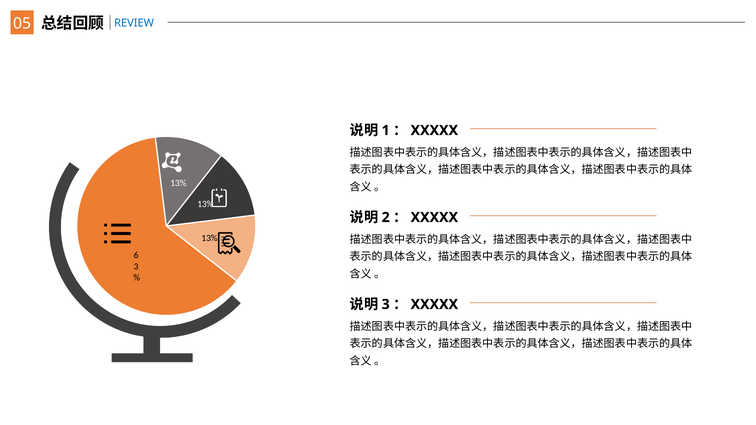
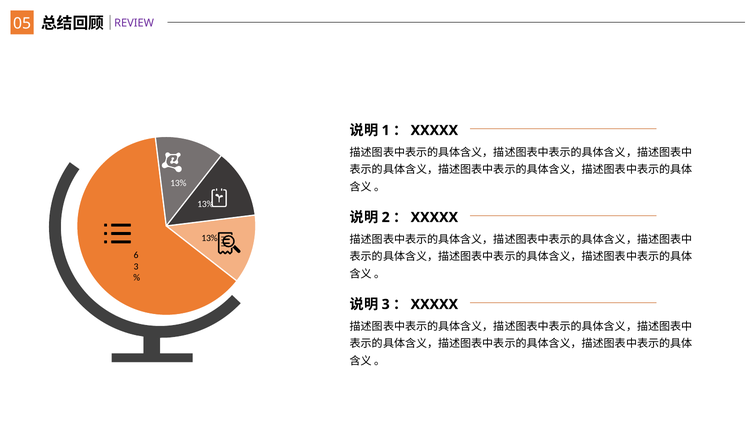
REVIEW colour: blue -> purple (134, 23)
